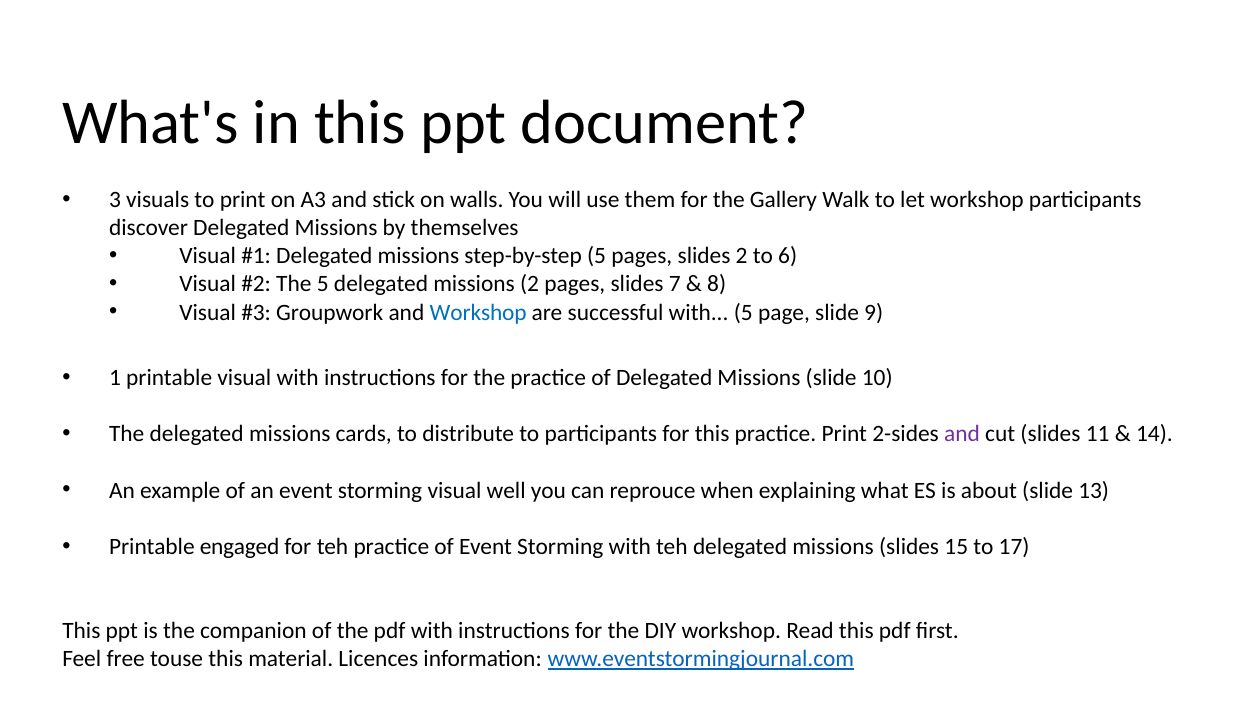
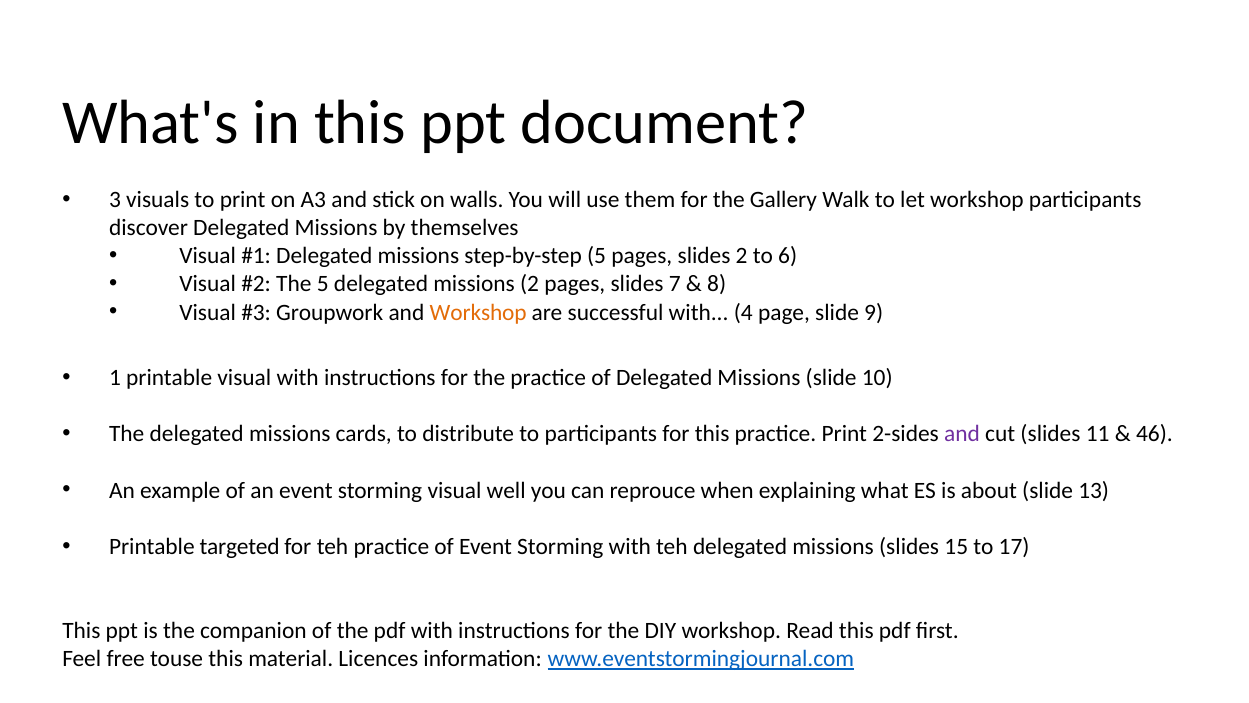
Workshop colour: blue -> orange (478, 312)
with 5: 5 -> 4 (743, 312)
14: 14 -> 46 (1154, 434)
engaged: engaged -> targeted (240, 546)
